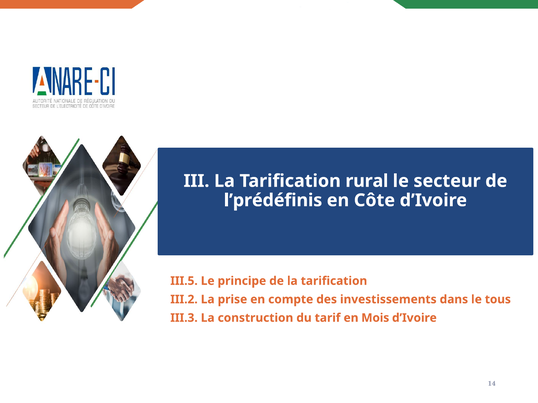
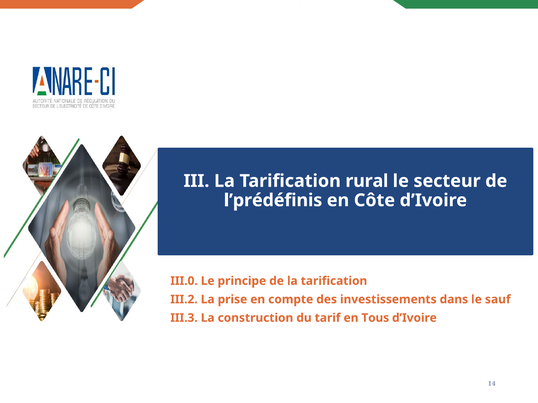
III.5: III.5 -> III.0 (184, 281)
tous: tous -> sauf (498, 300)
Mois: Mois -> Tous (375, 318)
